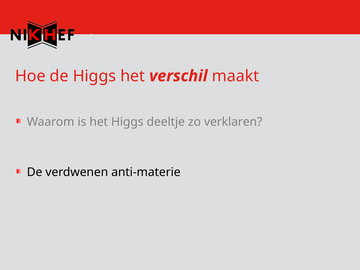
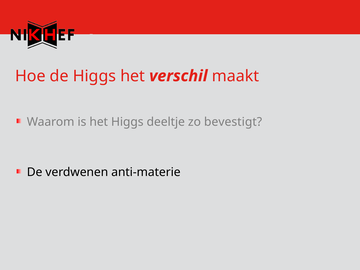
verklaren: verklaren -> bevestigt (233, 122)
